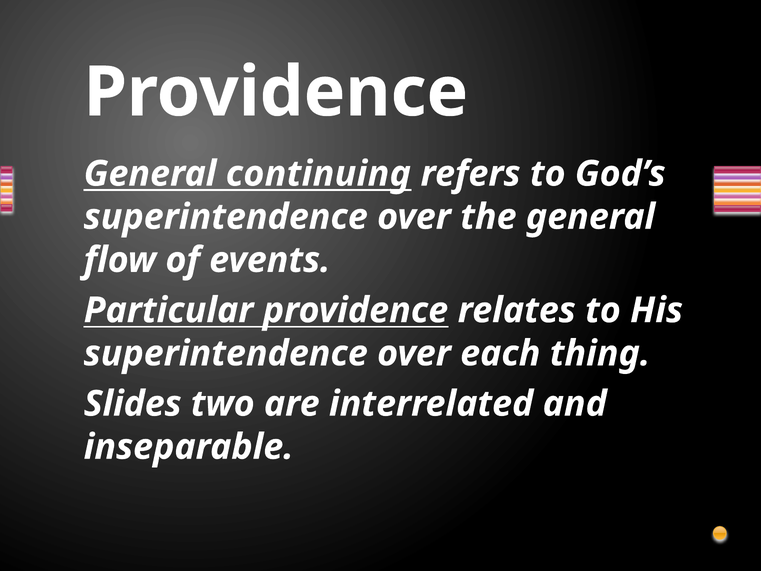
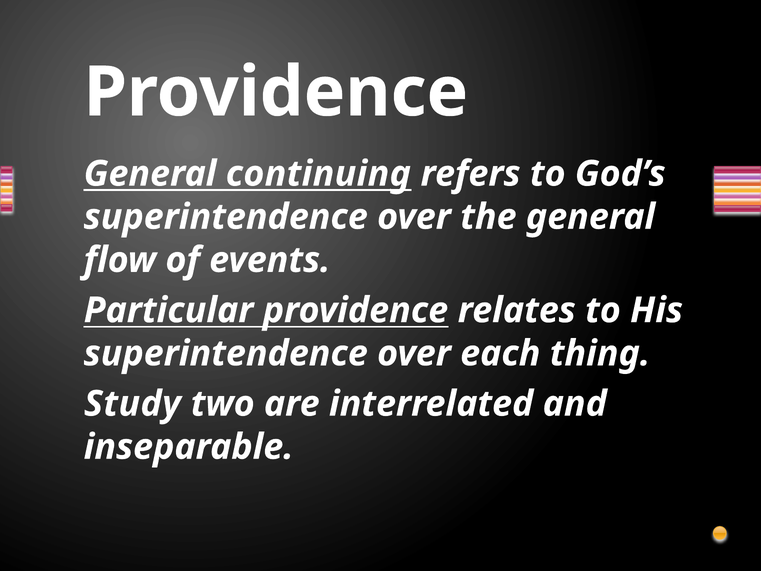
Slides: Slides -> Study (132, 404)
